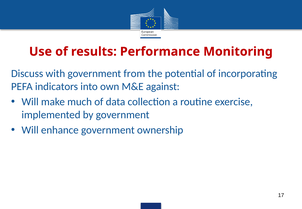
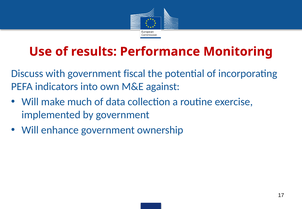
from: from -> fiscal (134, 74)
